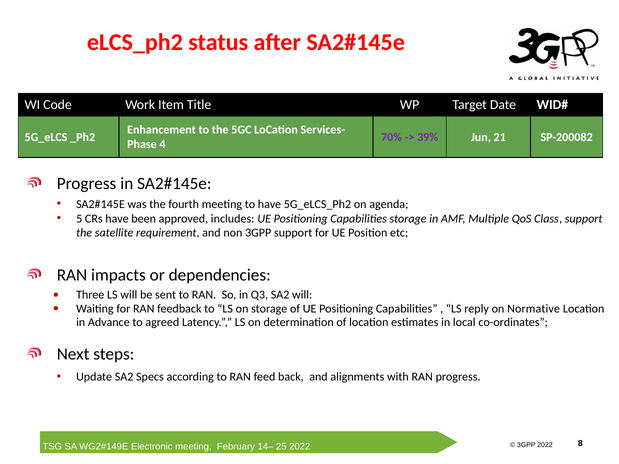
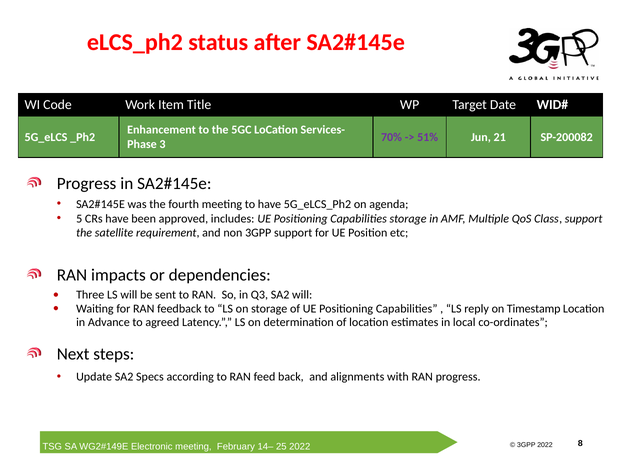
39%: 39% -> 51% (428, 137)
4: 4 -> 3 (163, 144)
Normative: Normative -> Timestamp (534, 309)
